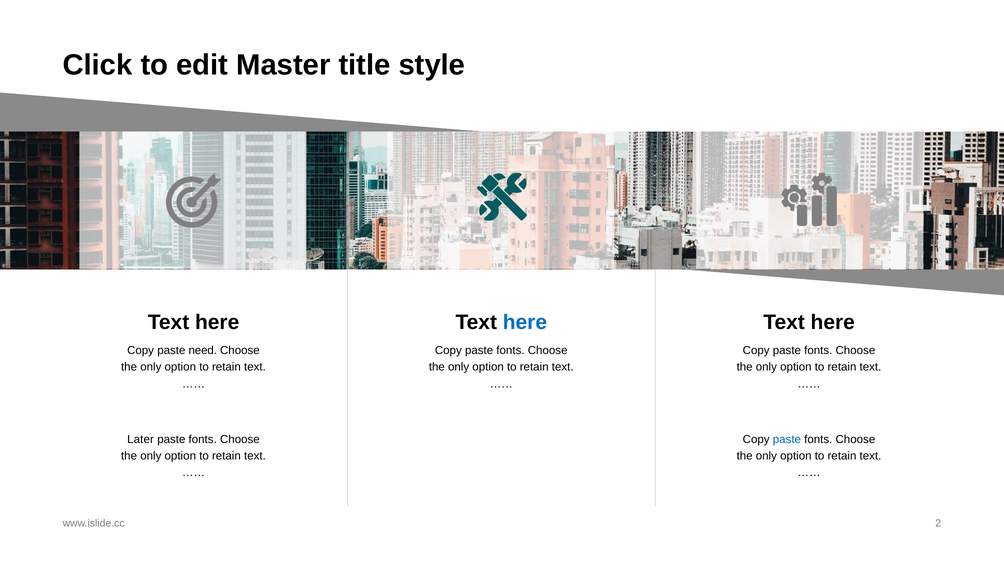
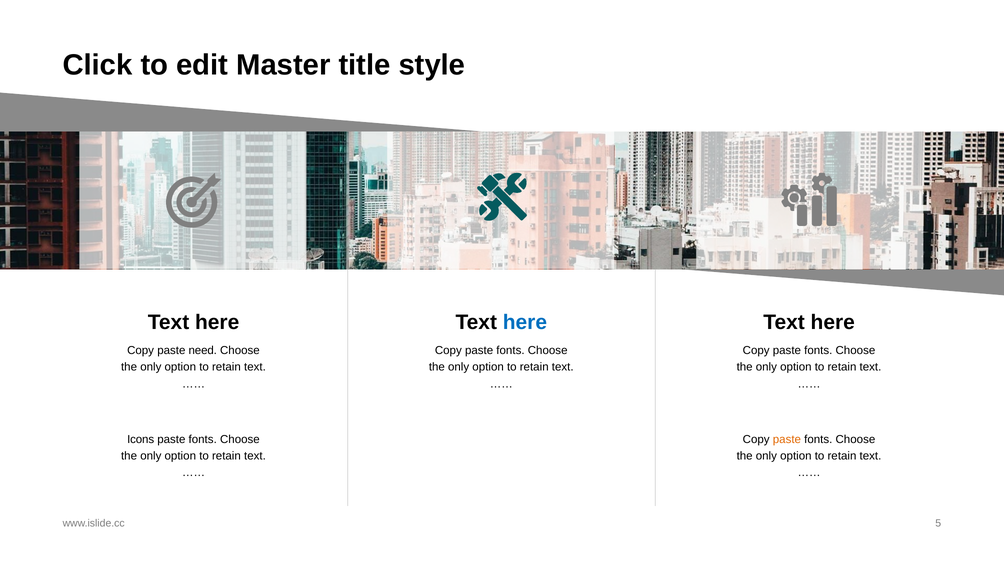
Later: Later -> Icons (141, 439)
paste colour: blue -> orange (787, 439)
2: 2 -> 5 (938, 523)
